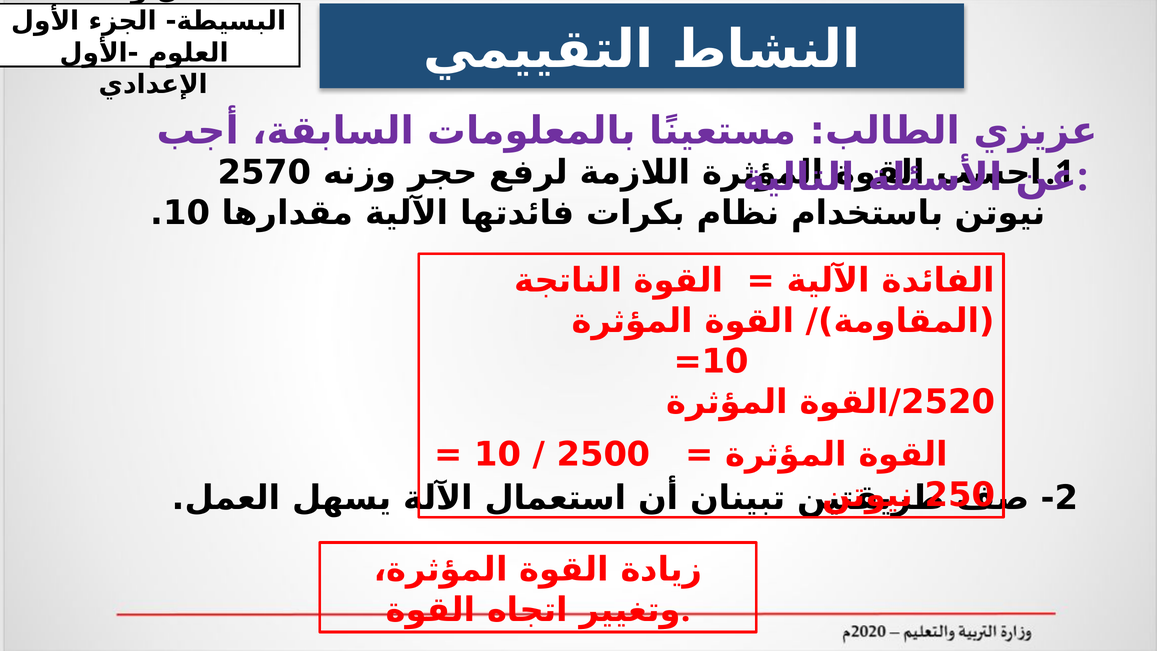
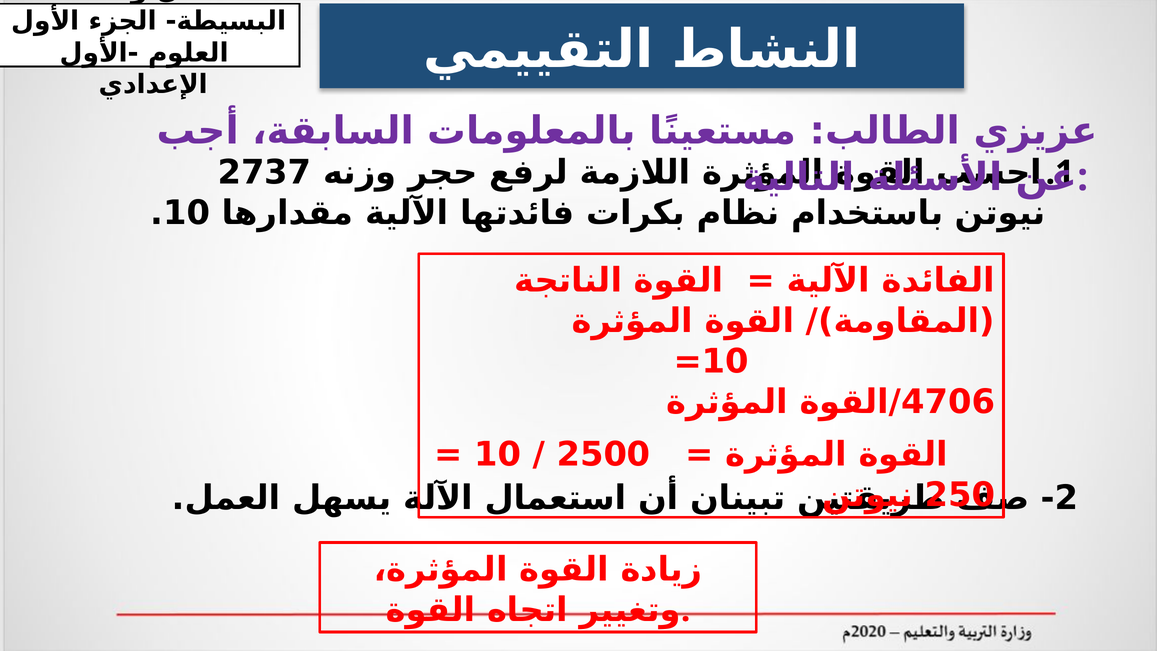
2570: 2570 -> 2737 (264, 173)
2520: 2520 -> 4706 (948, 402)
